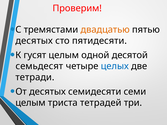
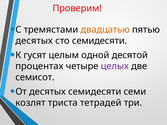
сто пятидесяти: пятидесяти -> семидесяти (100, 41)
семьдесят: семьдесят -> процентах (39, 66)
целых colour: blue -> purple (115, 66)
тетради: тетради -> семисот (35, 77)
целым: целым -> козлят (30, 103)
